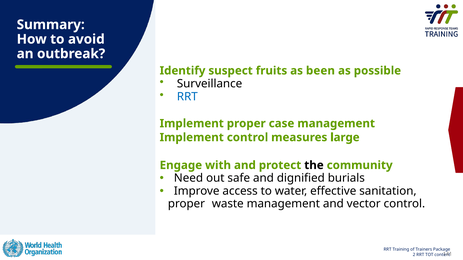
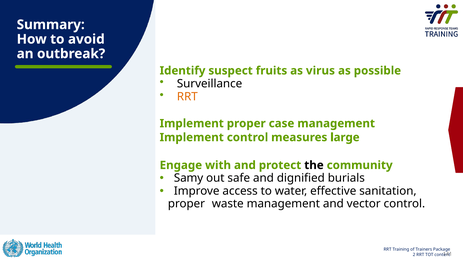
been: been -> virus (320, 71)
RRT colour: blue -> orange (187, 97)
Need: Need -> Samy (189, 178)
